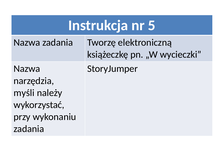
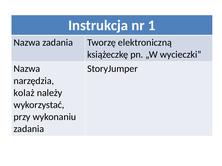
5: 5 -> 1 (152, 25)
myśli: myśli -> kolaż (24, 93)
